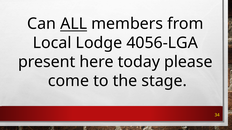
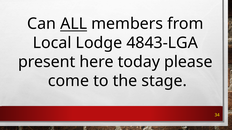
4056-LGA: 4056-LGA -> 4843-LGA (162, 43)
